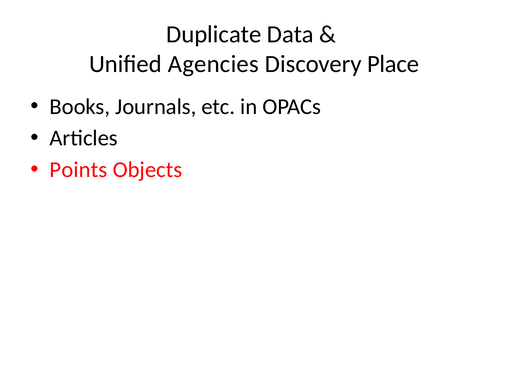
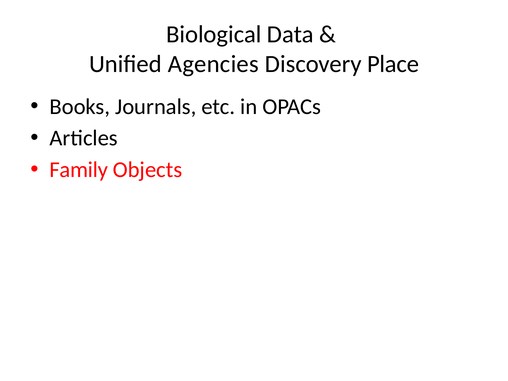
Duplicate: Duplicate -> Biological (214, 34)
Points: Points -> Family (79, 170)
